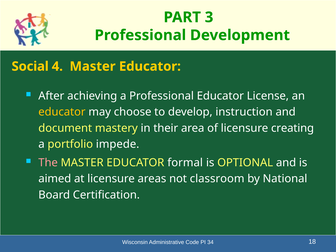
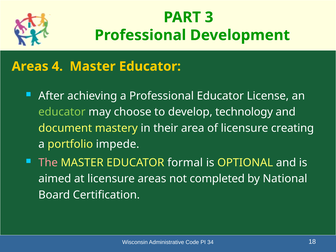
Social: Social -> Areas (30, 66)
educator colour: yellow -> light green (62, 112)
instruction: instruction -> technology (244, 112)
classroom: classroom -> completed (217, 179)
